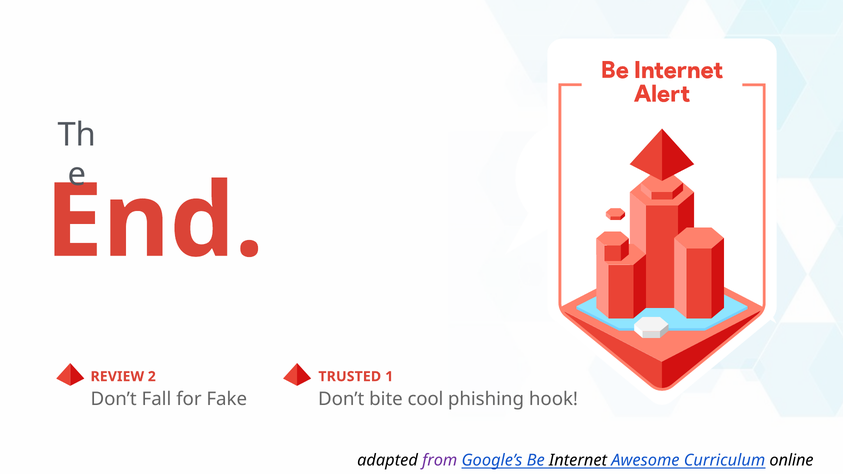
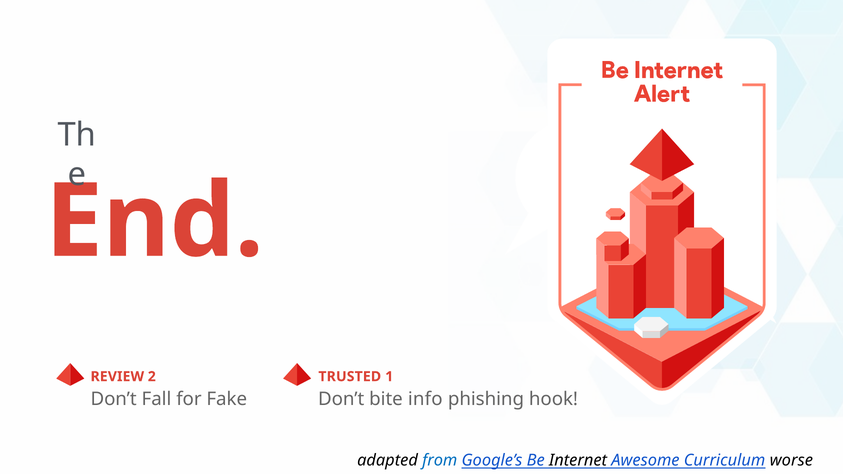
cool: cool -> info (425, 399)
from colour: purple -> blue (440, 460)
online: online -> worse (791, 460)
